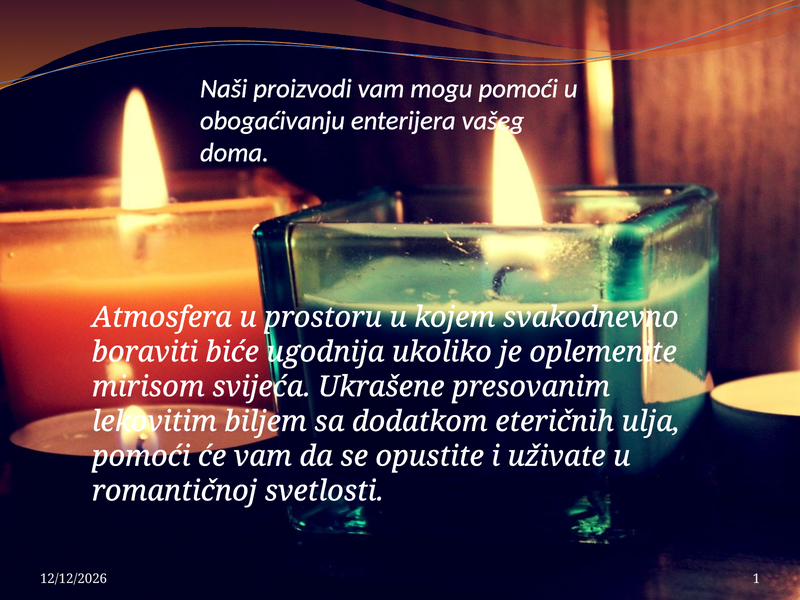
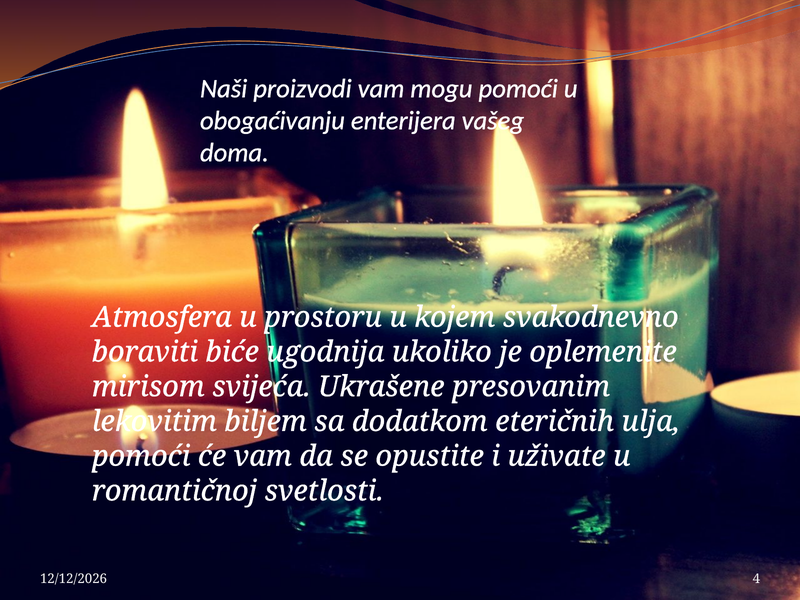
1: 1 -> 4 (756, 579)
